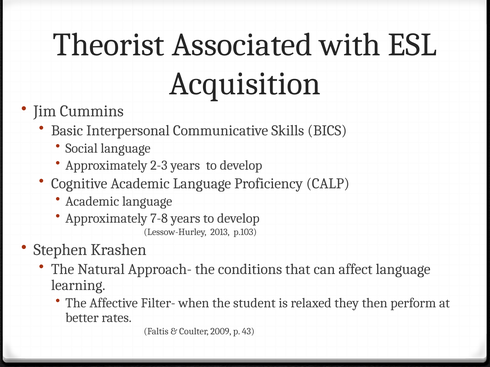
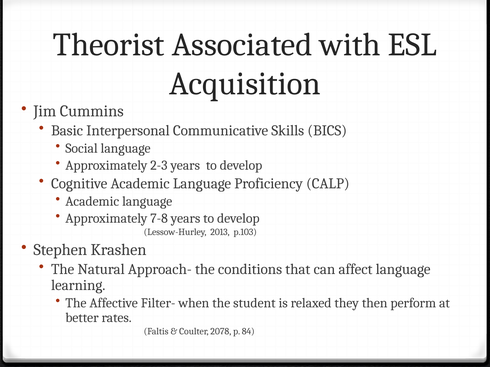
2009: 2009 -> 2078 (221, 332)
43: 43 -> 84 (248, 332)
